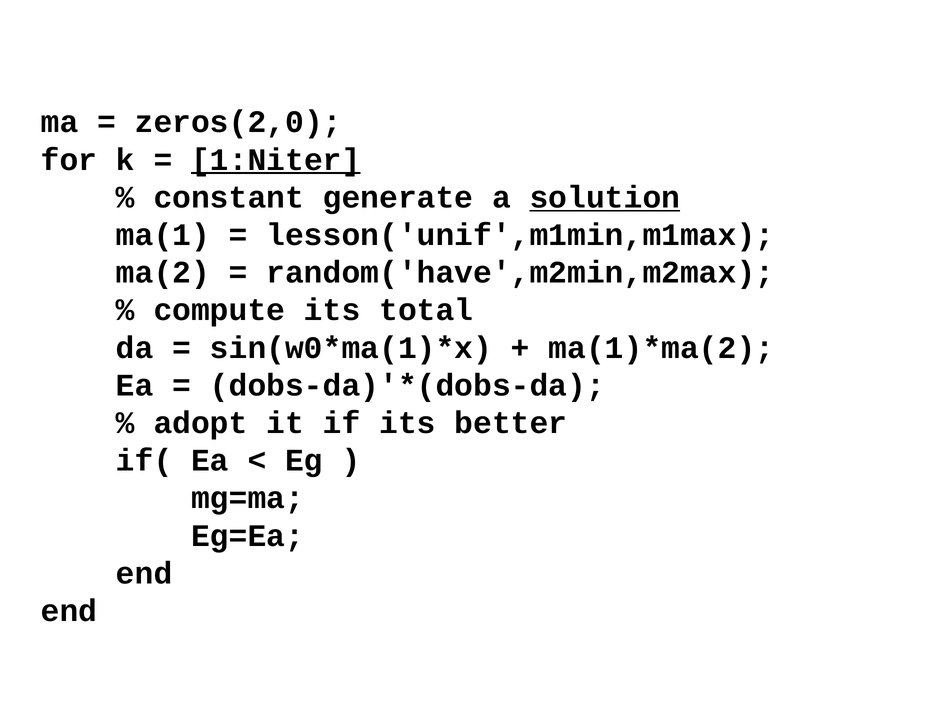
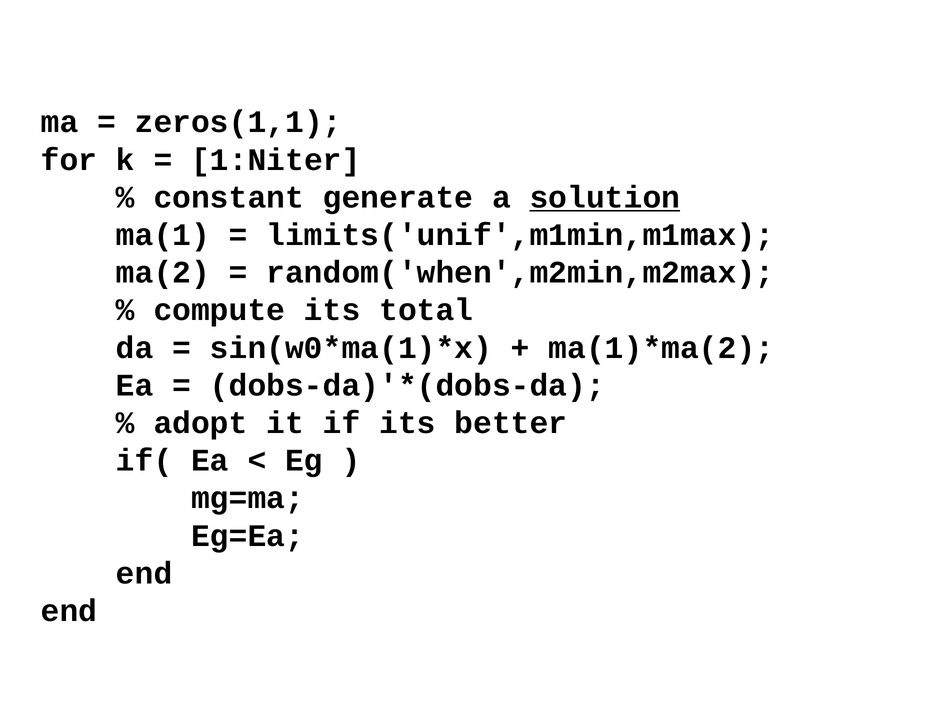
zeros(2,0: zeros(2,0 -> zeros(1,1 (238, 122)
1:Niter underline: present -> none (276, 160)
lesson('unif',m1min,m1max: lesson('unif',m1min,m1max -> limits('unif',m1min,m1max (520, 235)
random('have',m2min,m2max: random('have',m2min,m2max -> random('when',m2min,m2max (520, 273)
